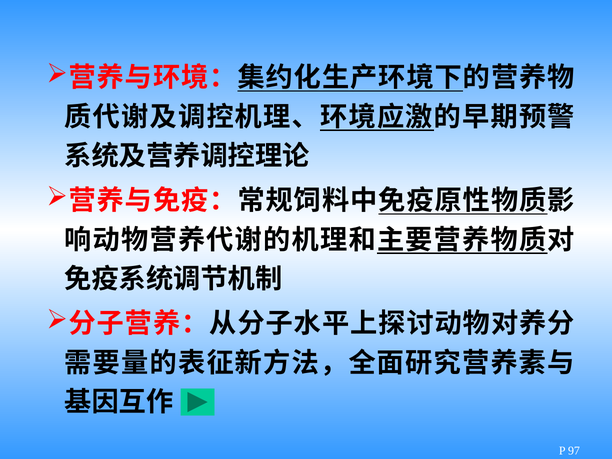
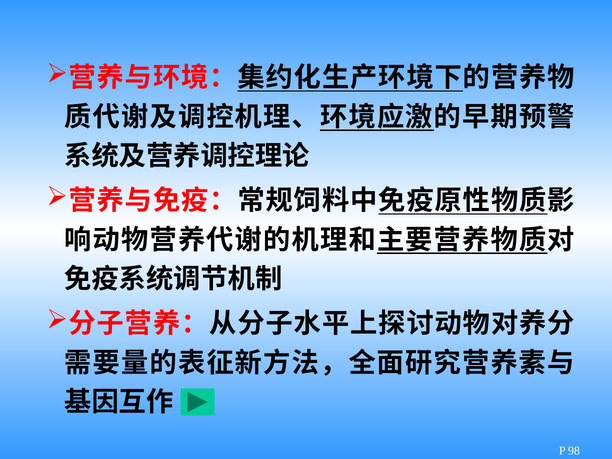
97: 97 -> 98 (574, 451)
